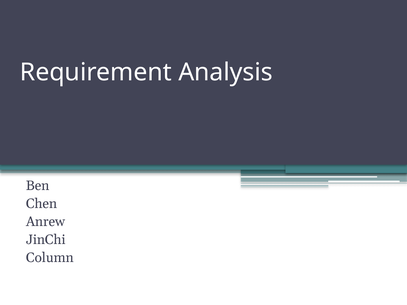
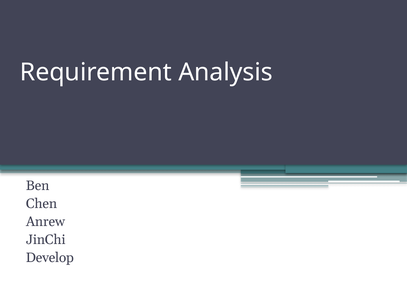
Column: Column -> Develop (50, 258)
